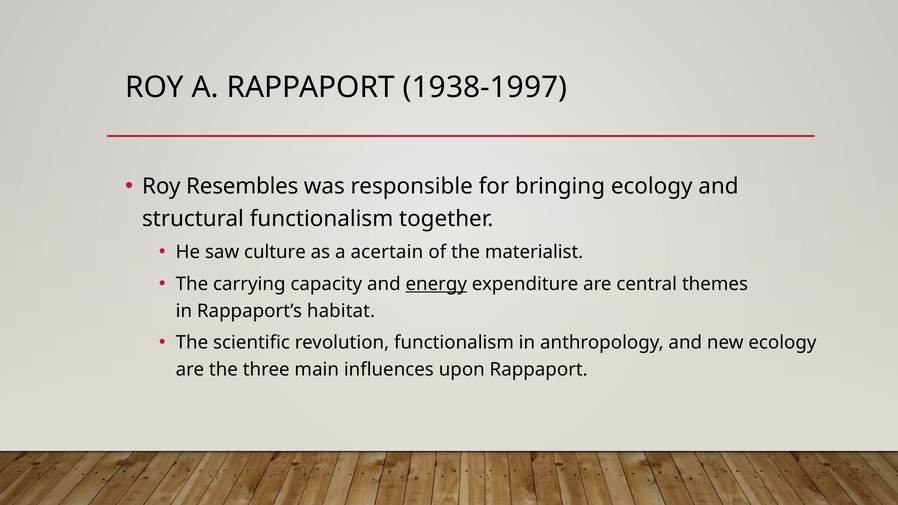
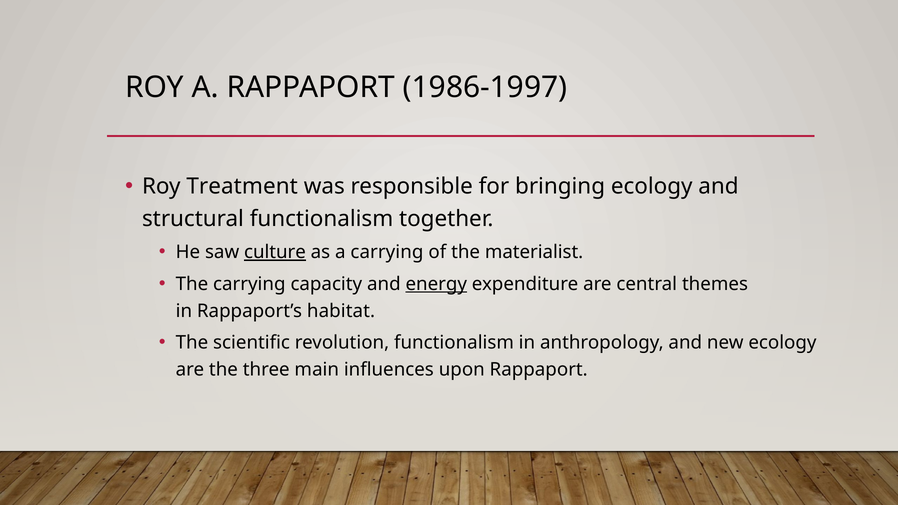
1938-1997: 1938-1997 -> 1986-1997 (485, 87)
Resembles: Resembles -> Treatment (242, 186)
culture underline: none -> present (275, 252)
a acertain: acertain -> carrying (387, 252)
